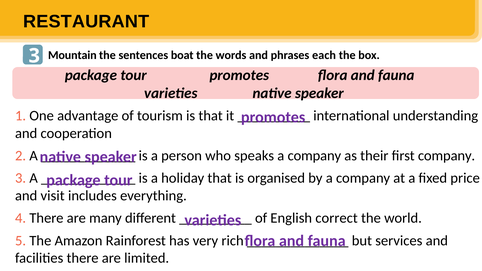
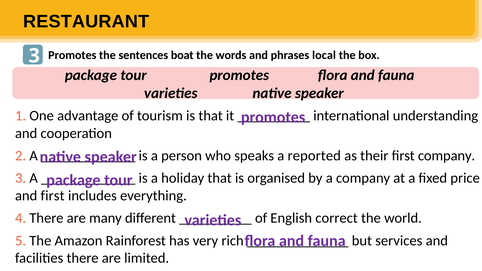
Mountain: Mountain -> Promotes (72, 55)
each: each -> local (324, 55)
speaks a company: company -> reported (314, 156)
and visit: visit -> first (53, 196)
